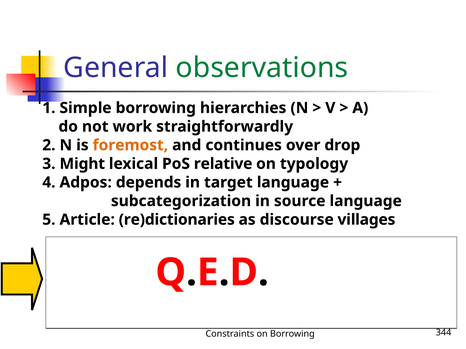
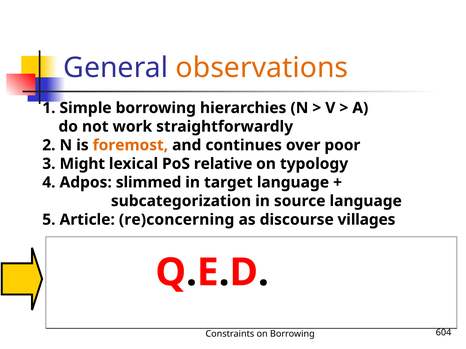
observations colour: green -> orange (262, 68)
drop: drop -> poor (342, 145)
depends: depends -> slimmed (149, 183)
re)dictionaries: re)dictionaries -> re)concerning (177, 220)
344: 344 -> 604 (444, 333)
